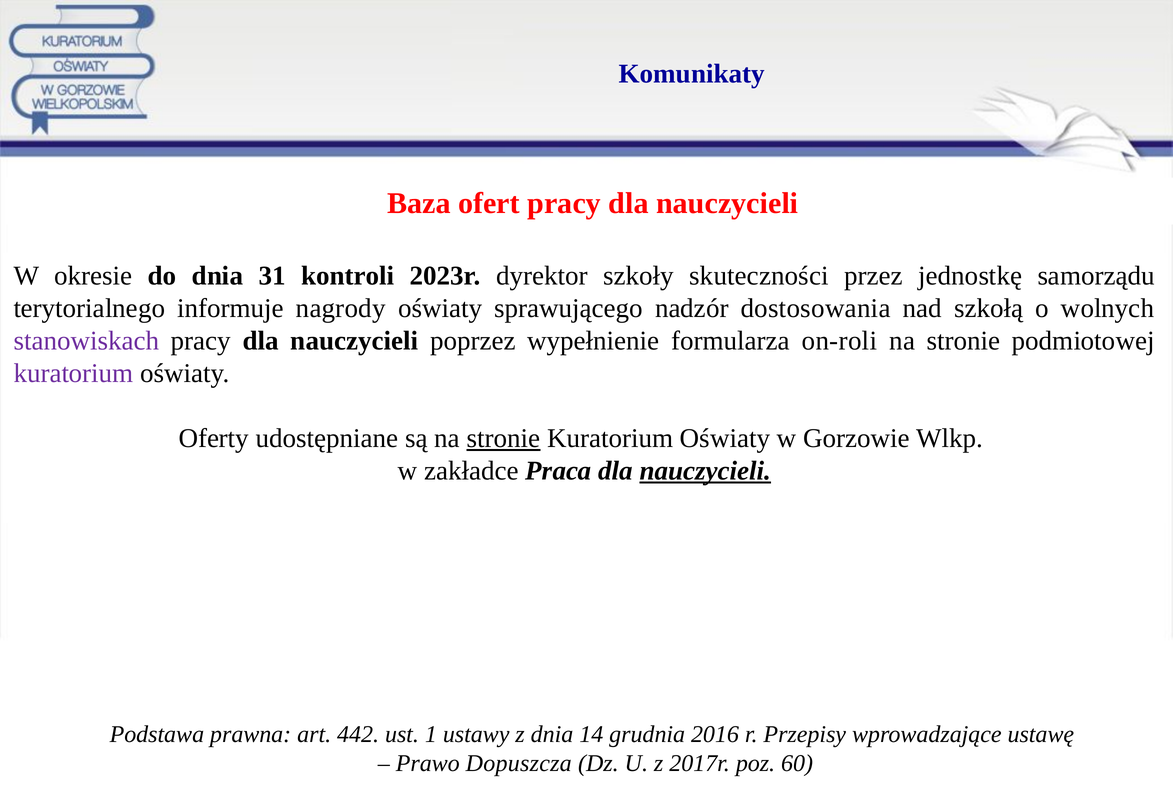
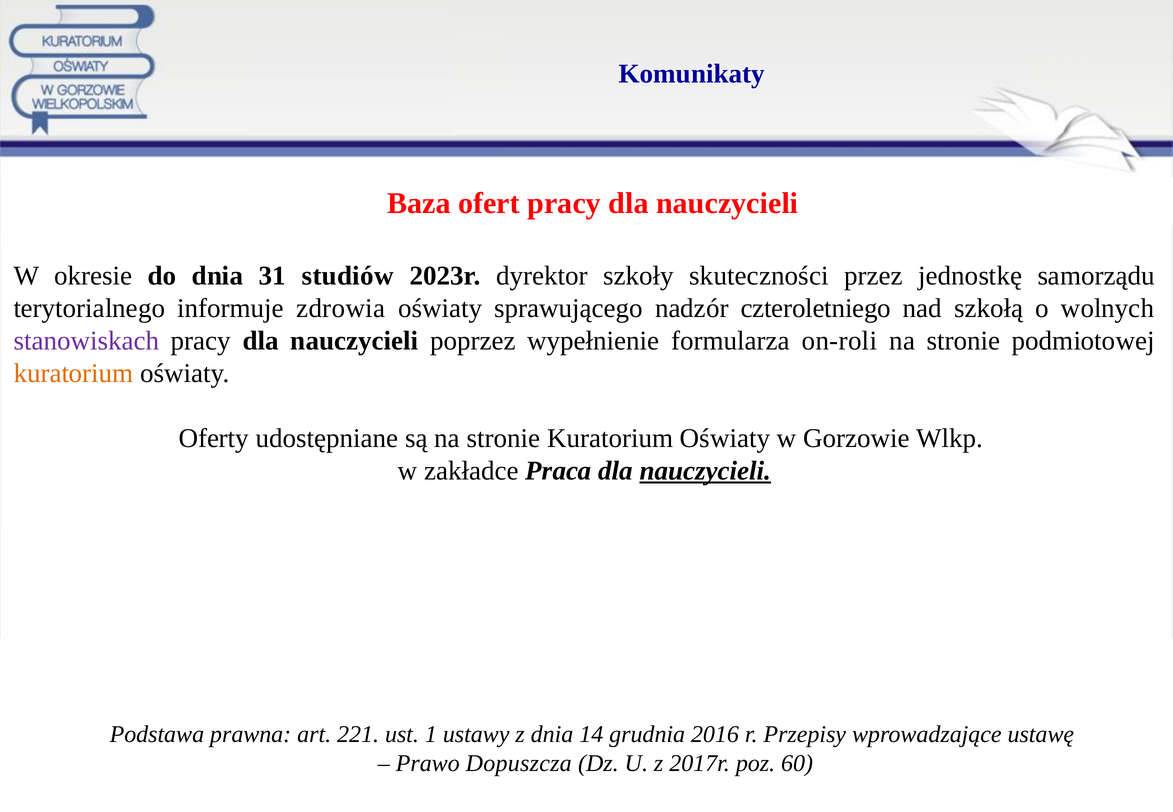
kontroli: kontroli -> studiów (348, 276)
nagrody: nagrody -> zdrowia (341, 308)
dostosowania: dostosowania -> czteroletniego (816, 308)
kuratorium colour: purple -> orange (74, 373)
stronie underline: present -> none (504, 438)
442: 442 -> 221 (358, 734)
